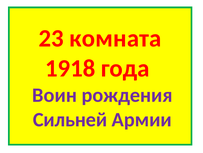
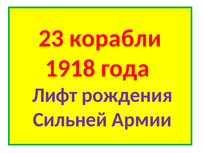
комната: комната -> корабли (115, 38)
Воин: Воин -> Лифт (55, 95)
